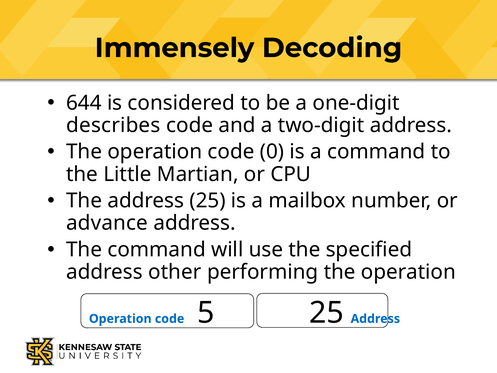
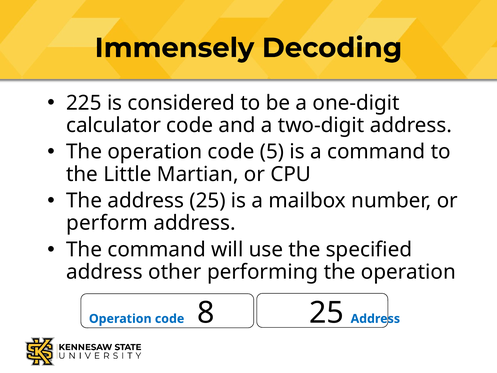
644: 644 -> 225 (84, 103)
describes: describes -> calculator (114, 125)
0: 0 -> 5 (272, 152)
advance: advance -> perform (107, 223)
5: 5 -> 8 (206, 313)
